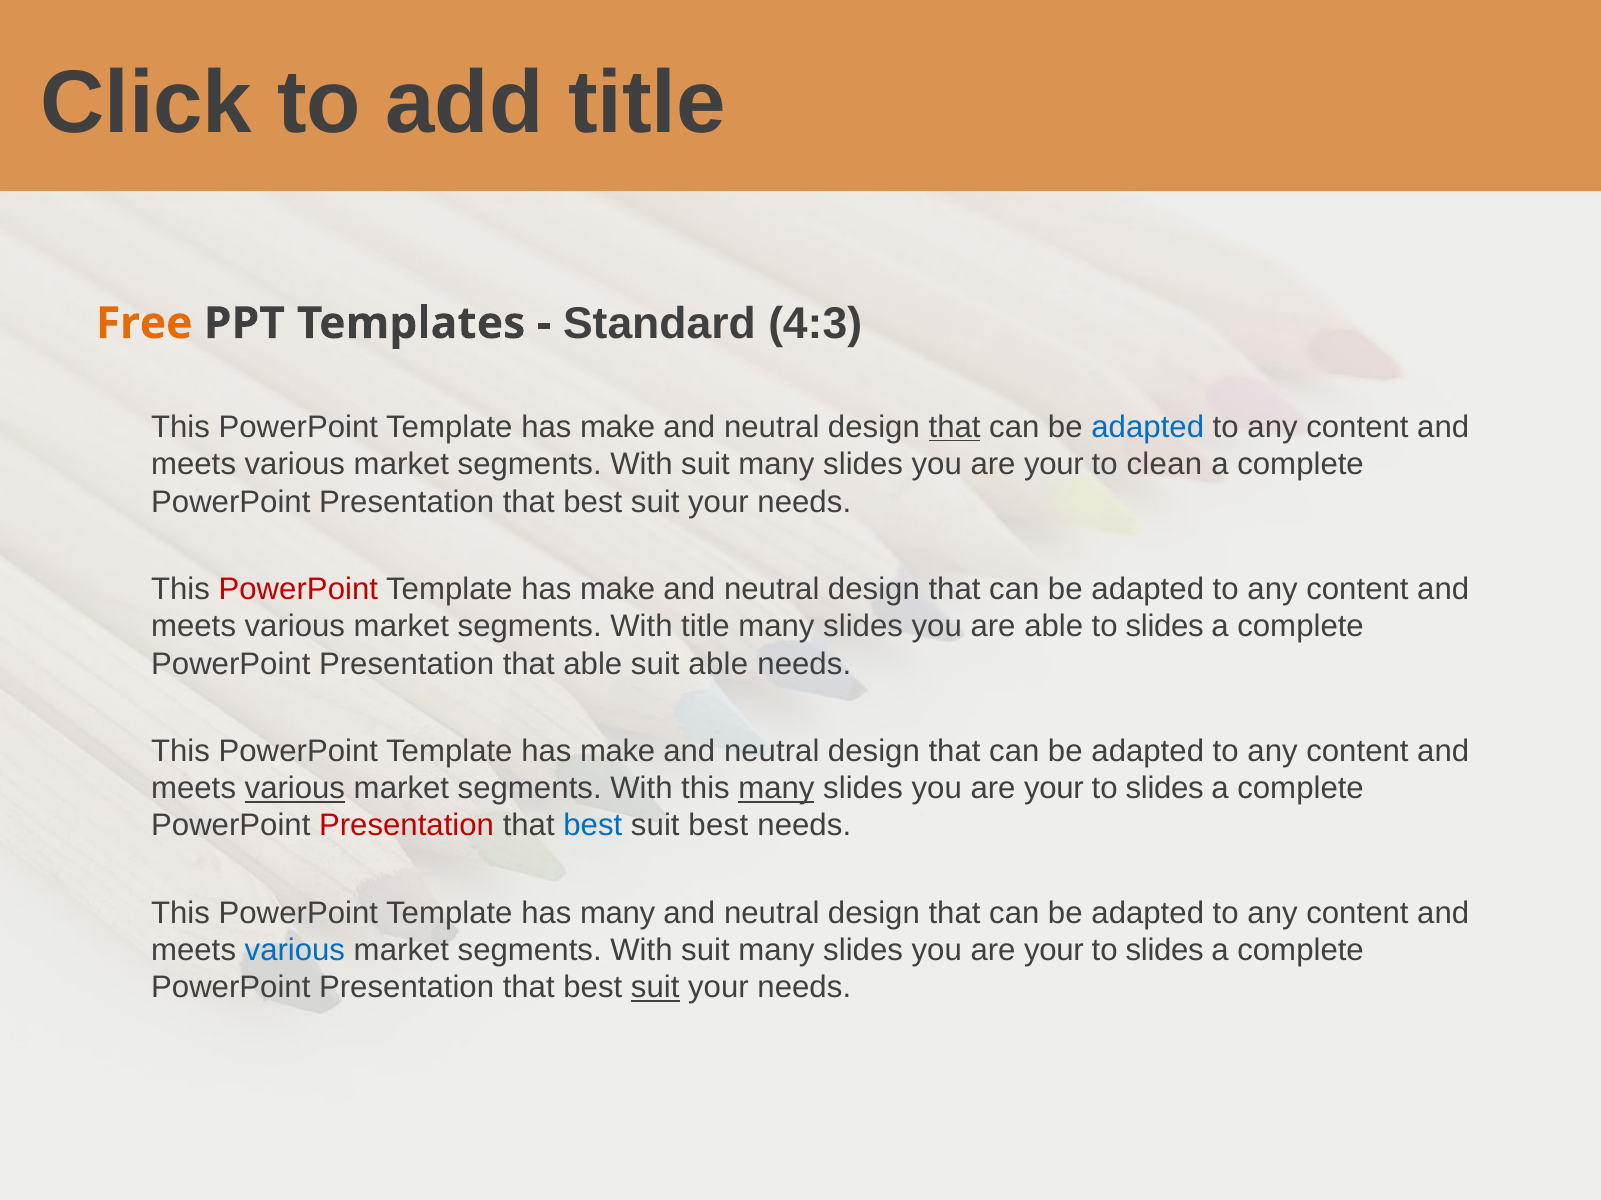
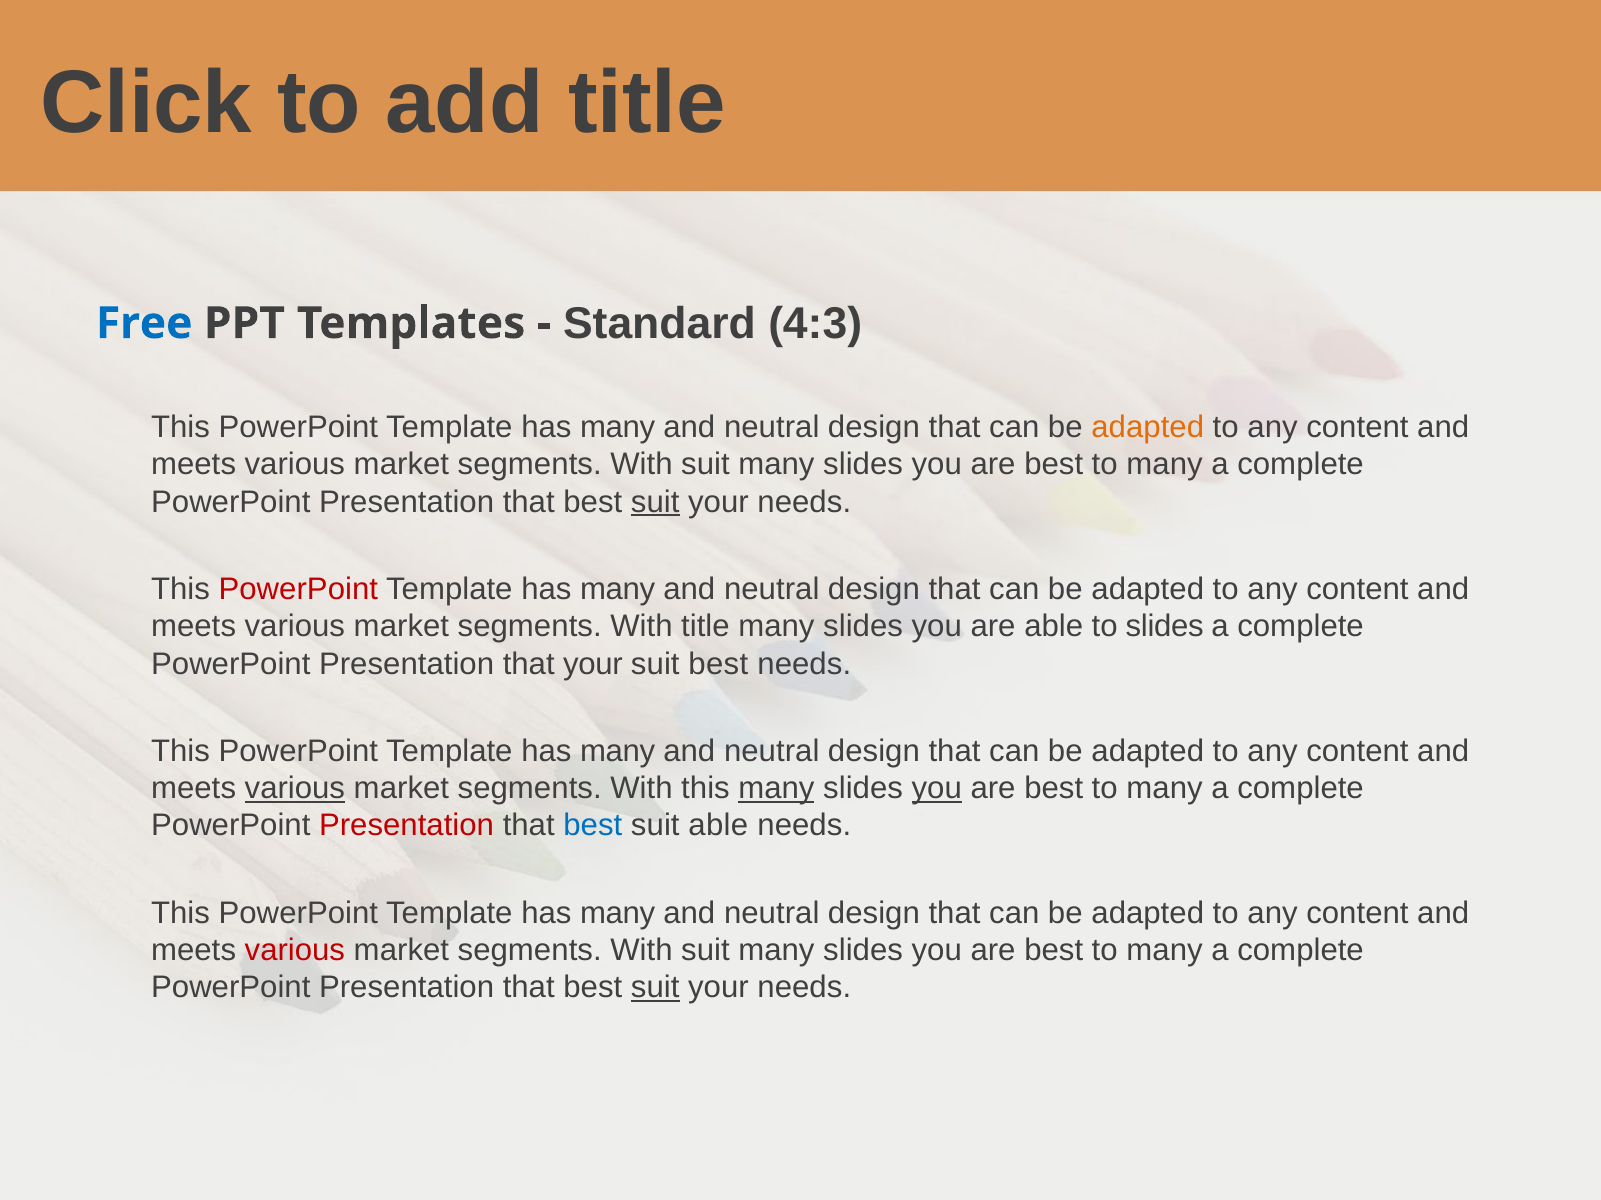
Free colour: orange -> blue (144, 324)
make: make -> many (618, 427)
that underline: present -> none (955, 427)
adapted colour: blue -> orange (1148, 427)
your: your -> best (1054, 465)
clean: clean -> many (1165, 465)
suit underline: none -> present (655, 502)
make: make -> many (618, 589)
that able: able -> your (593, 664)
suit able: able -> best (718, 664)
make: make -> many (618, 751)
you underline: none -> present (937, 789)
your: your -> best (1054, 789)
slides: slides -> many (1165, 789)
suit best: best -> able (718, 826)
various colour: blue -> red (295, 951)
your: your -> best (1054, 951)
slides: slides -> many (1165, 951)
